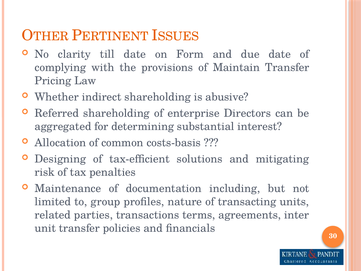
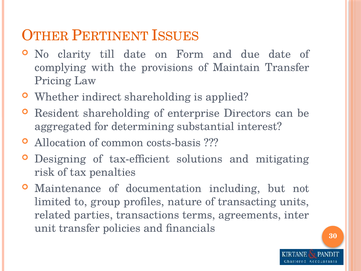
abusive: abusive -> applied (227, 97)
Referred: Referred -> Resident (57, 113)
